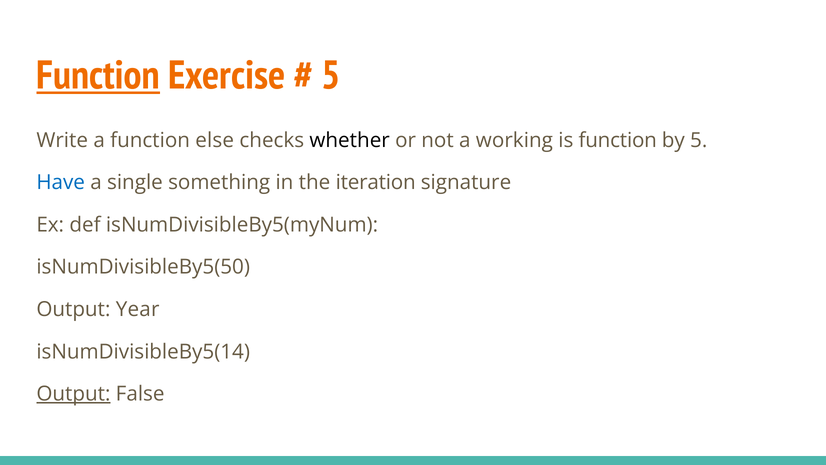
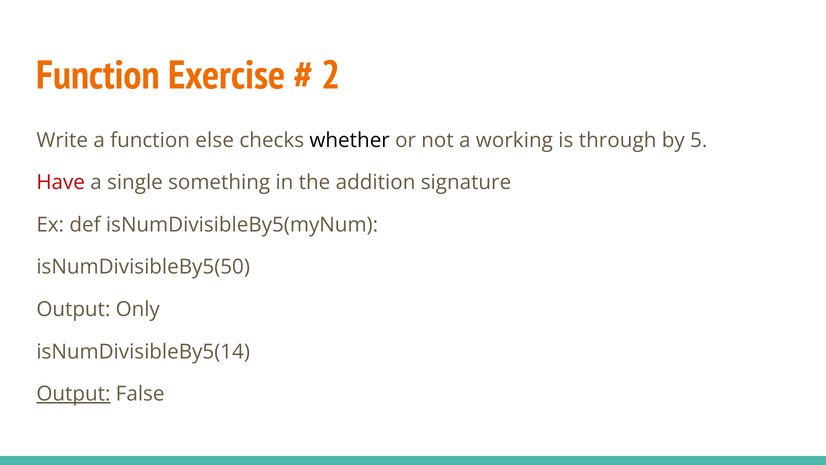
Function underline: present -> none (98, 75)
5: 5 -> 2 (331, 75)
is function: function -> through (618, 140)
Have colour: blue -> red (61, 182)
iteration: iteration -> addition (376, 182)
Year: Year -> Only (138, 309)
